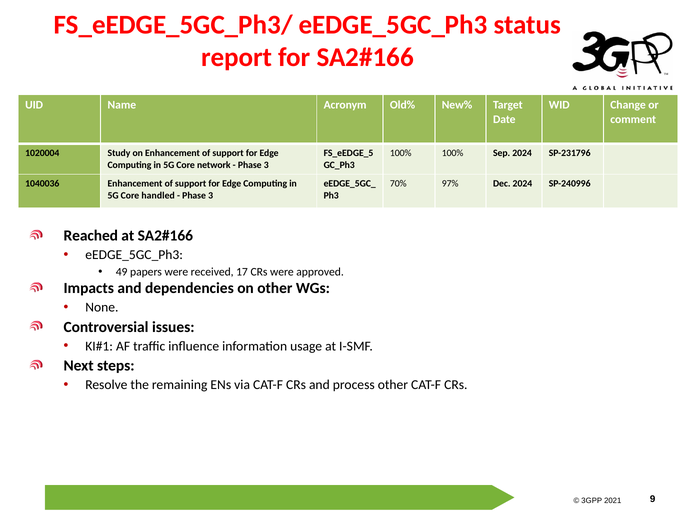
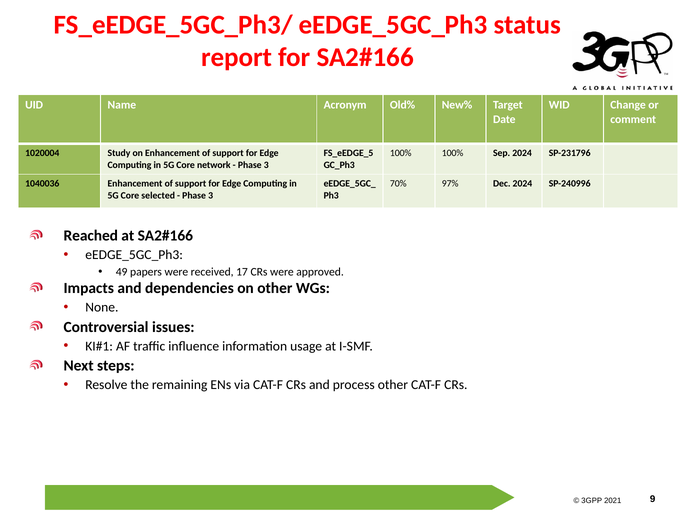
handled: handled -> selected (158, 195)
